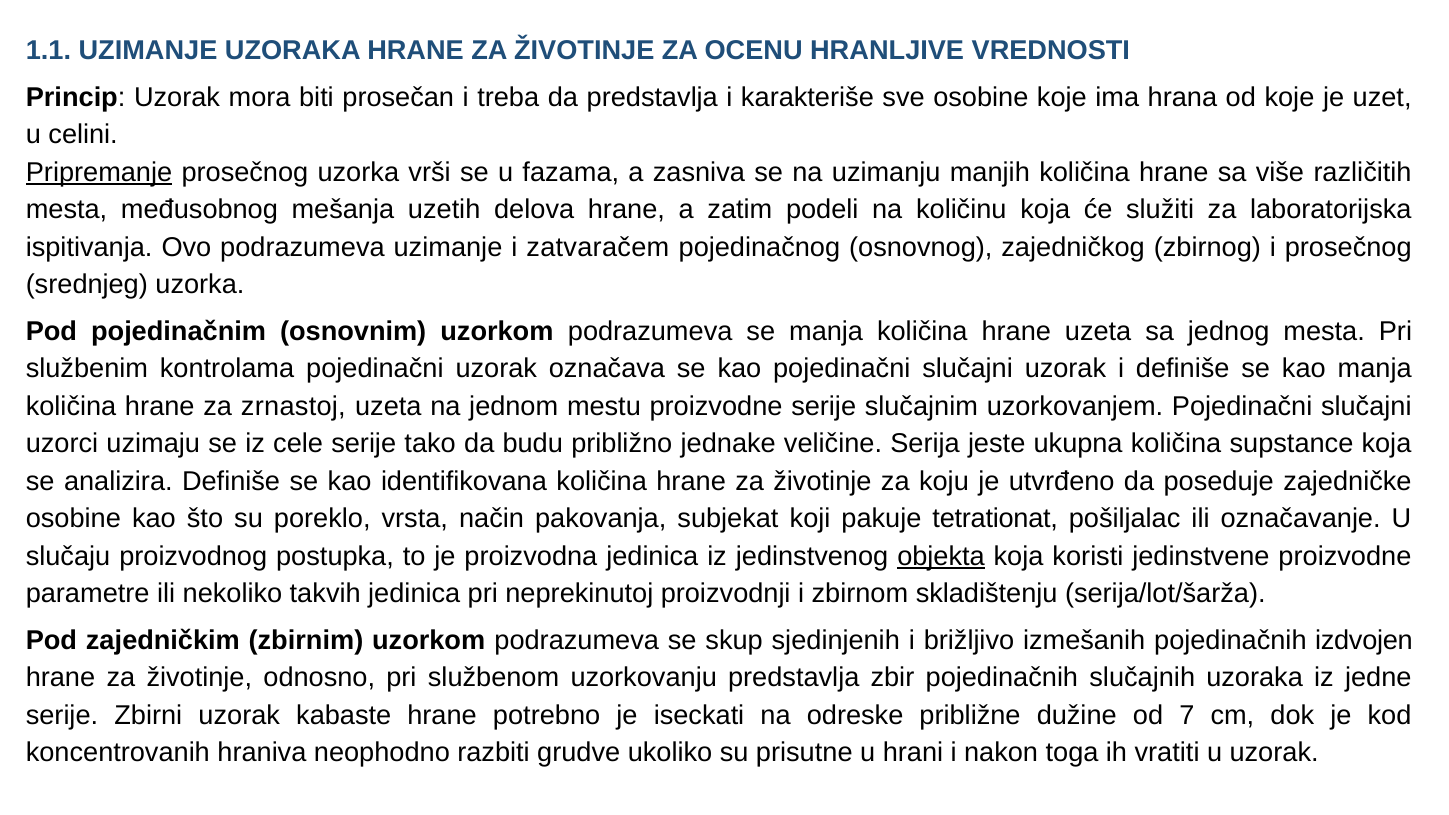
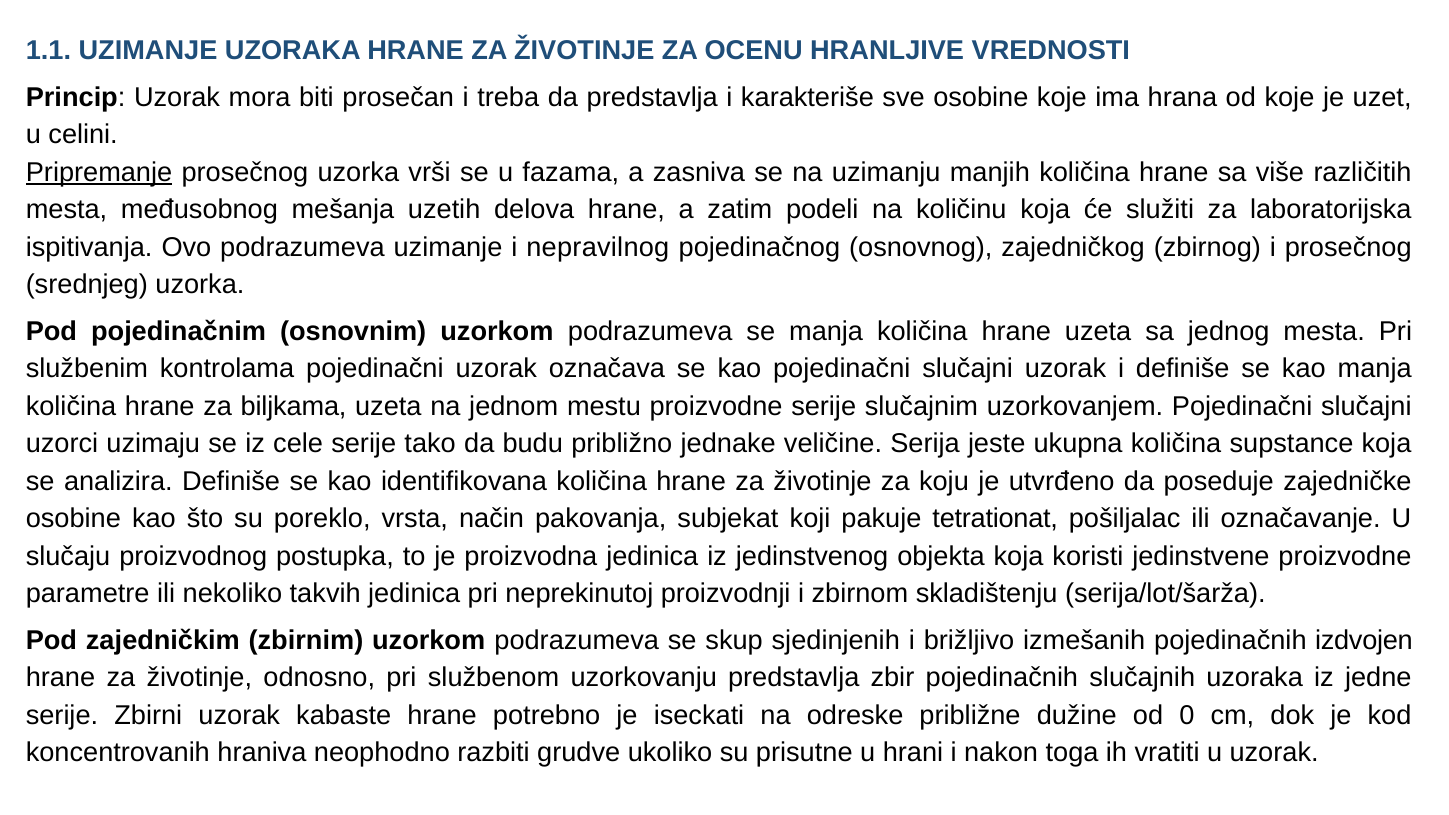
zatvaračem: zatvaračem -> nepravilnog (598, 247)
zrnastoj: zrnastoj -> biljkama (294, 406)
objekta underline: present -> none (941, 556)
7: 7 -> 0 (1187, 715)
